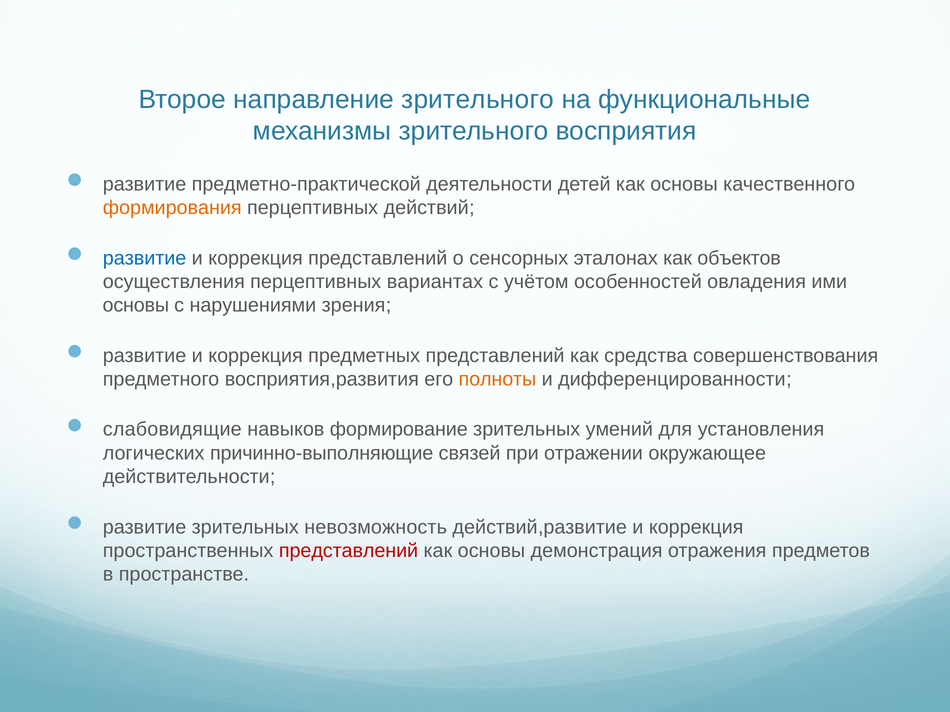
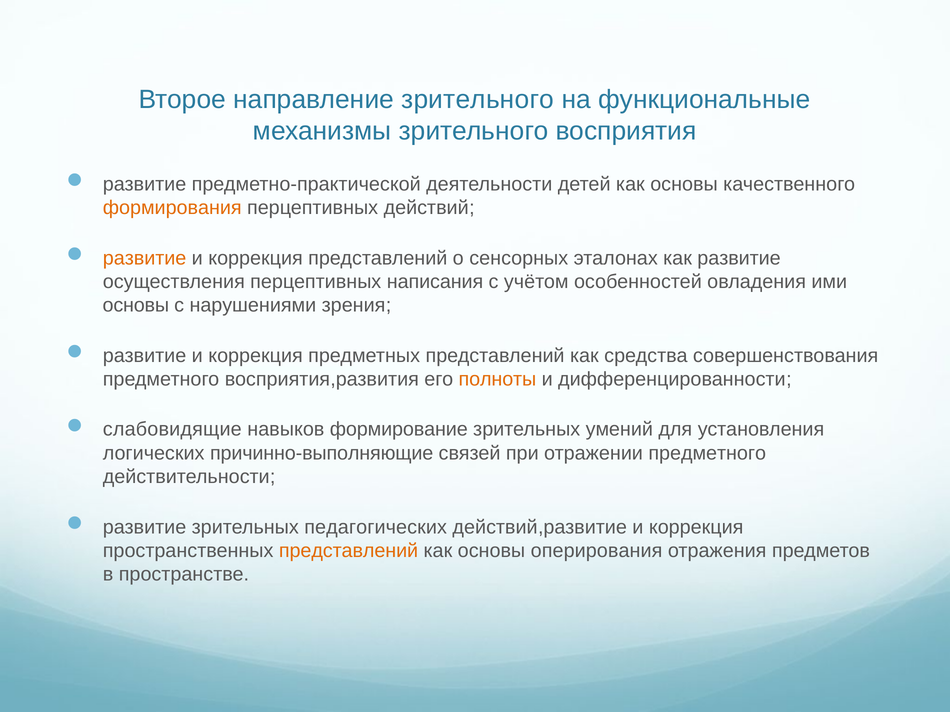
развитие colour: blue -> orange (145, 258)
как объектов: объектов -> развитие (739, 258)
вариантах: вариантах -> написания (435, 282)
отражении окружающее: окружающее -> предметного (707, 453)
невозможность: невозможность -> педагогических (376, 527)
представлений colour: red -> orange (349, 551)
демонстрация: демонстрация -> оперирования (597, 551)
